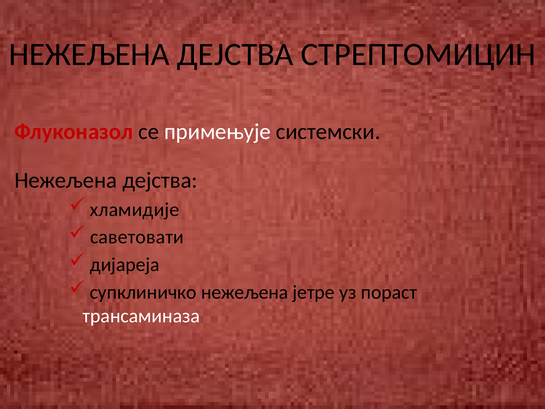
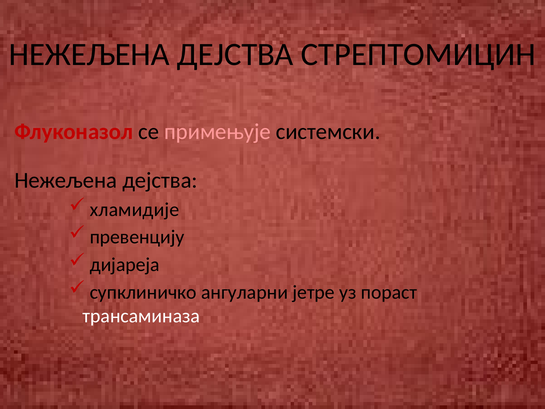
примењује colour: white -> pink (218, 131)
саветовати: саветовати -> превенцију (137, 237)
супклиничко нежељена: нежељена -> ангуларни (245, 292)
